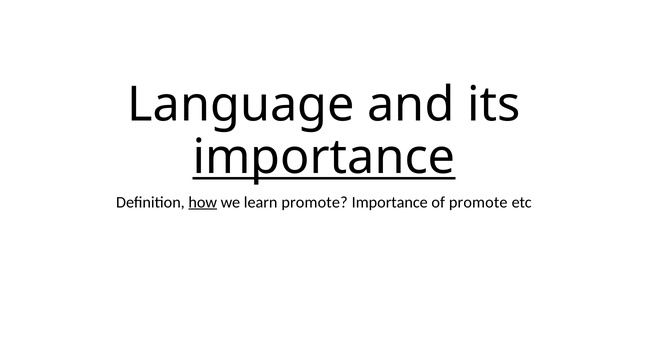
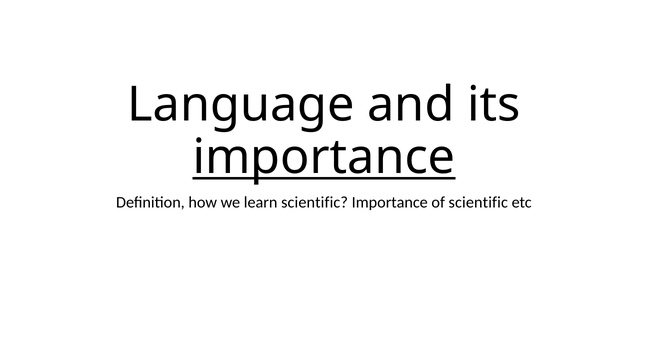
how underline: present -> none (203, 203)
learn promote: promote -> scientific (315, 203)
of promote: promote -> scientific (478, 203)
